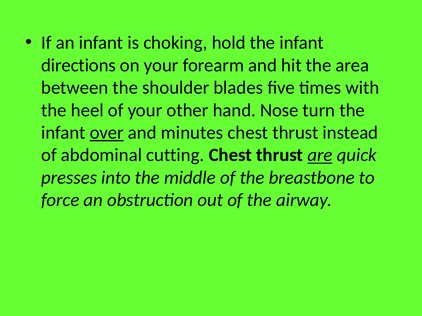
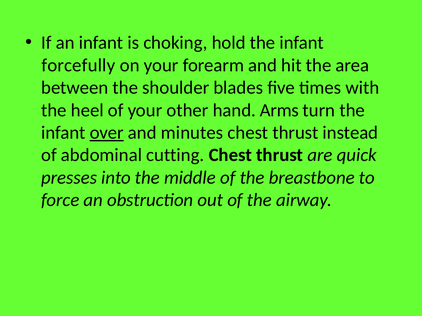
directions: directions -> forcefully (78, 65)
Nose: Nose -> Arms (279, 110)
are underline: present -> none (320, 155)
